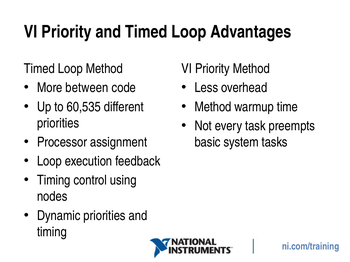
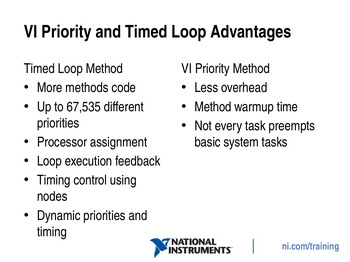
between: between -> methods (87, 88)
60,535: 60,535 -> 67,535 (84, 107)
